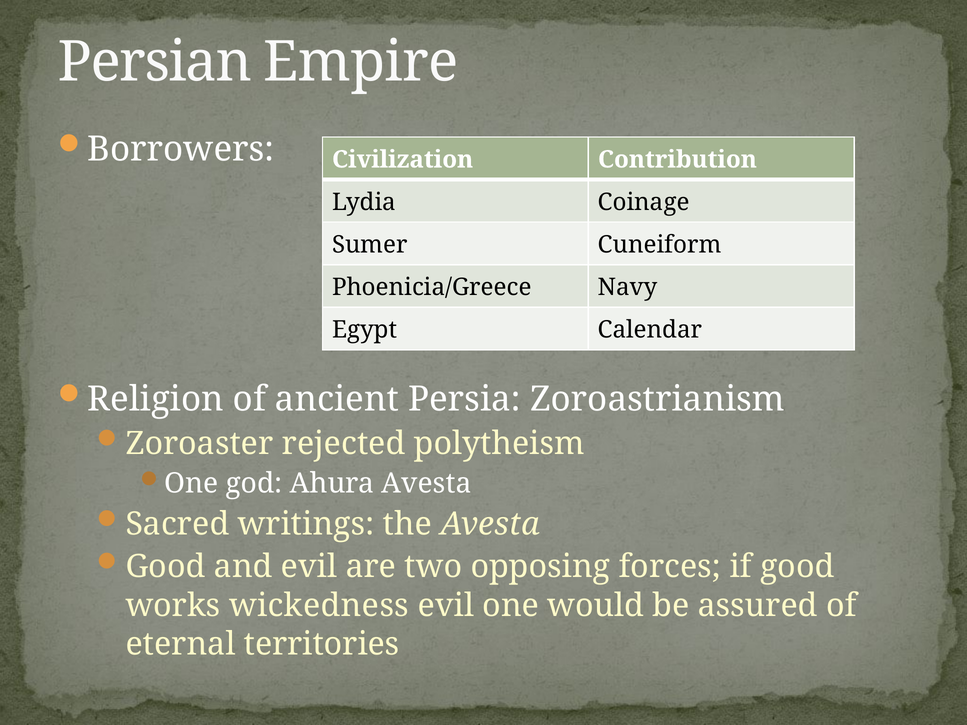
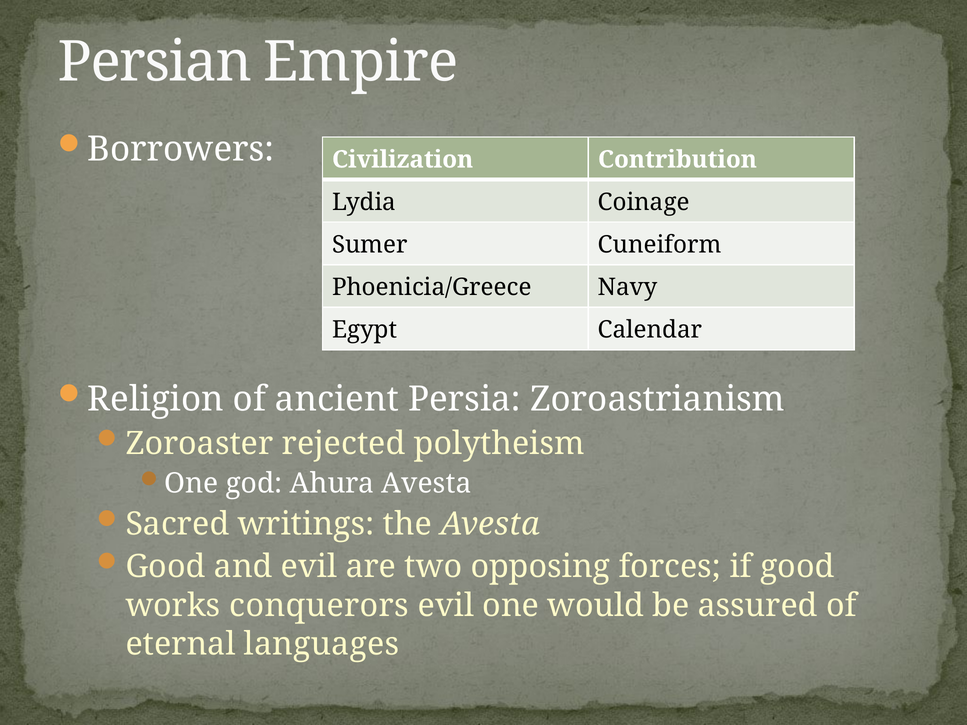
wickedness: wickedness -> conquerors (319, 606)
territories: territories -> languages (322, 644)
